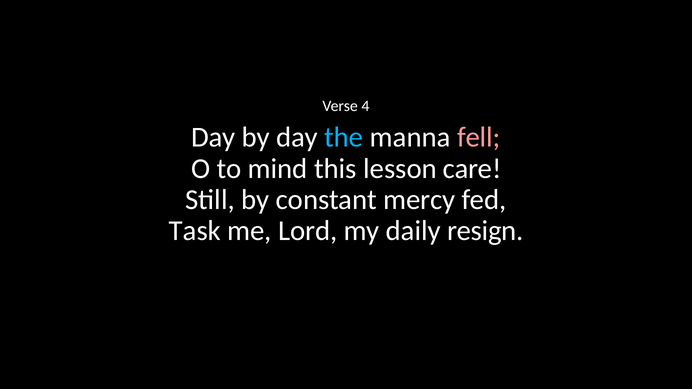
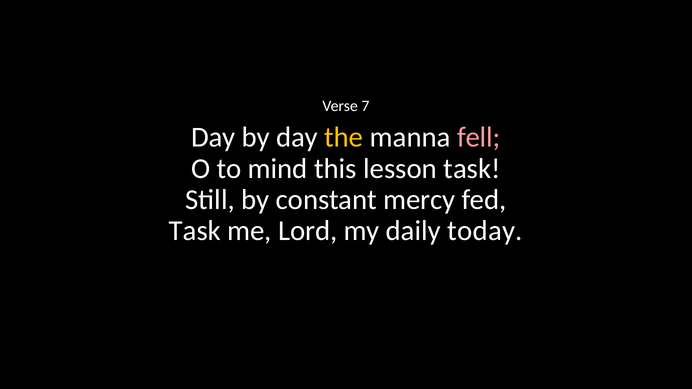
4: 4 -> 7 (365, 106)
the colour: light blue -> yellow (344, 138)
lesson care: care -> task (472, 169)
resign: resign -> today (485, 231)
